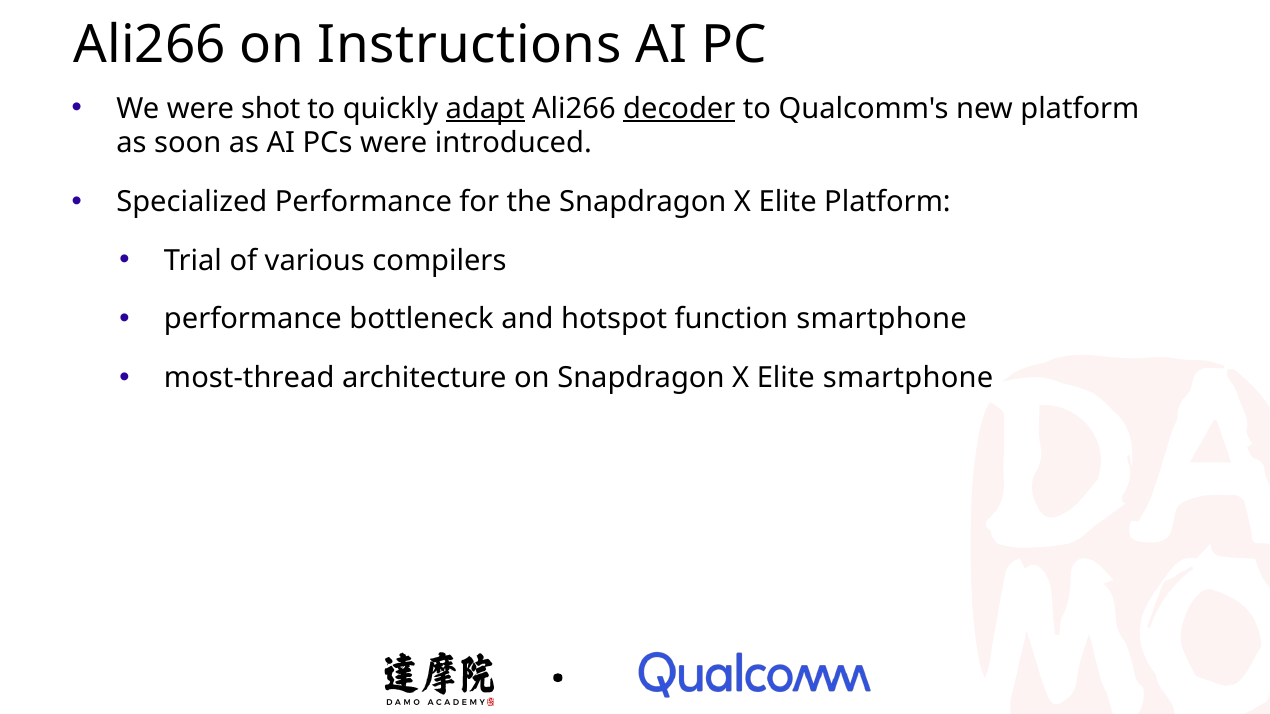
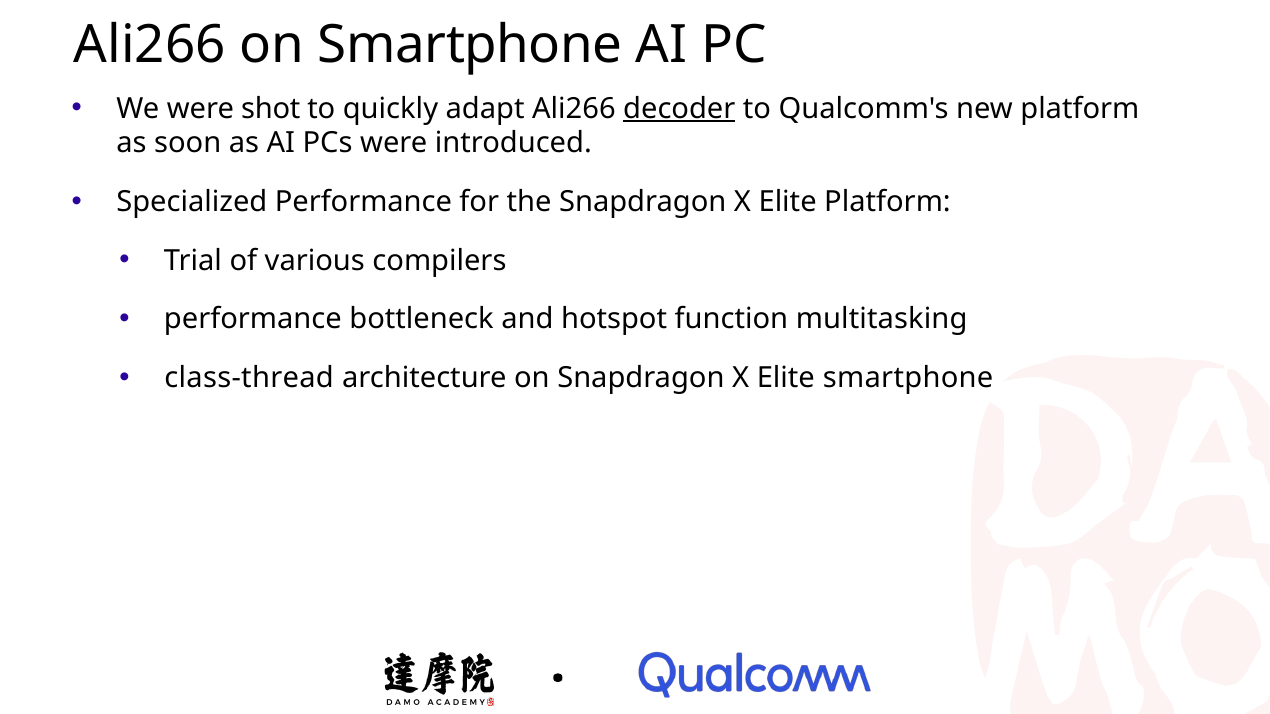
on Instructions: Instructions -> Smartphone (470, 46)
adapt underline: present -> none (485, 108)
function smartphone: smartphone -> multitasking (882, 320)
most-thread: most-thread -> class-thread (249, 378)
